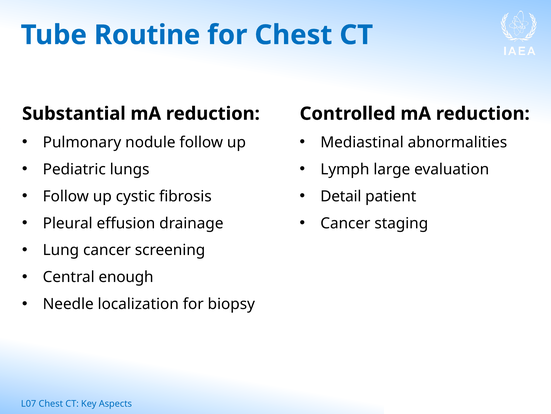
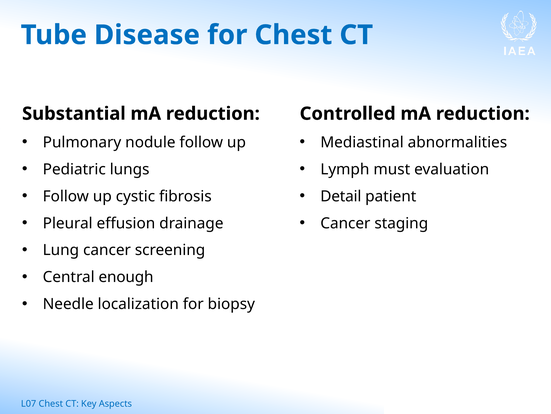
Routine: Routine -> Disease (147, 35)
large: large -> must (392, 169)
